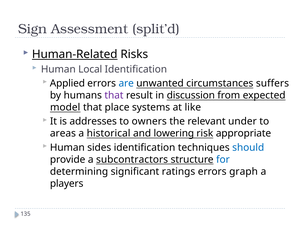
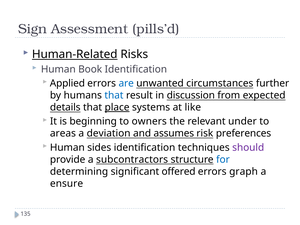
split’d: split’d -> pills’d (156, 29)
Local: Local -> Book (90, 69)
suffers: suffers -> further (273, 83)
that colour: purple -> blue (114, 95)
model: model -> details (65, 107)
place underline: none -> present (117, 107)
addresses: addresses -> beginning (93, 121)
historical: historical -> deviation (109, 133)
lowering: lowering -> assumes (174, 133)
appropriate: appropriate -> preferences (244, 133)
should colour: blue -> purple (248, 148)
ratings: ratings -> offered (179, 172)
players: players -> ensure (67, 184)
